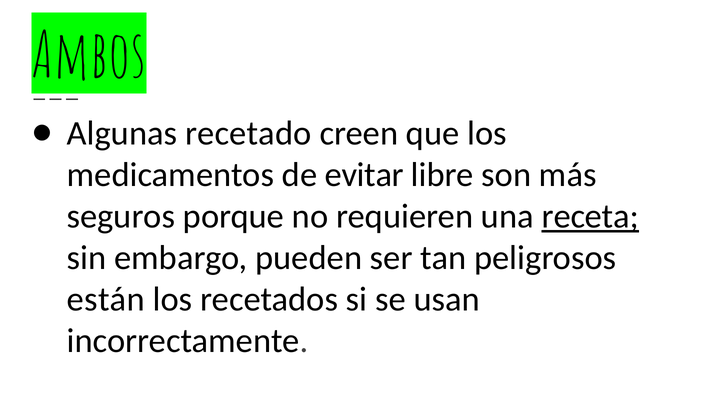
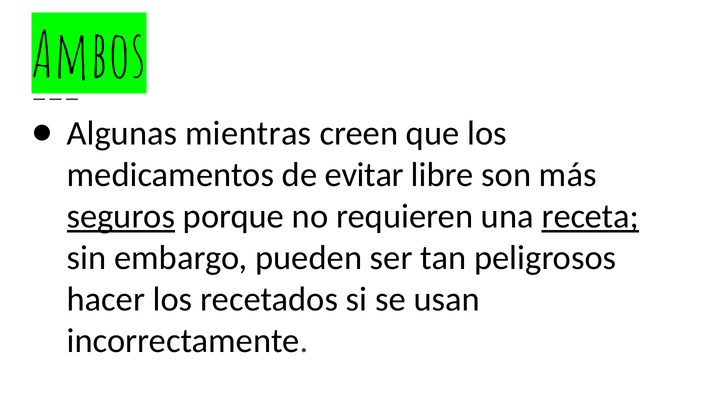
recetado: recetado -> mientras (248, 133)
seguros underline: none -> present (121, 216)
están: están -> hacer (106, 299)
